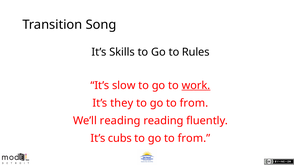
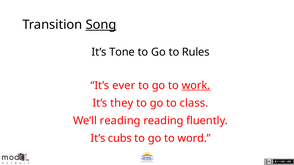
Song underline: none -> present (101, 25)
Skills: Skills -> Tone (122, 52)
slow: slow -> ever (124, 86)
from: from -> class (194, 103)
from: from -> word (194, 139)
